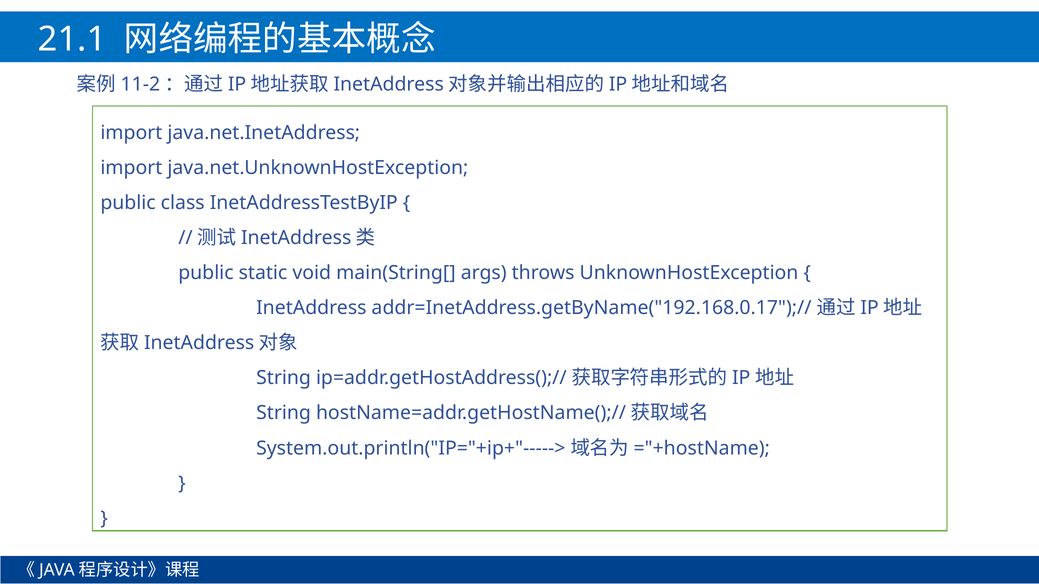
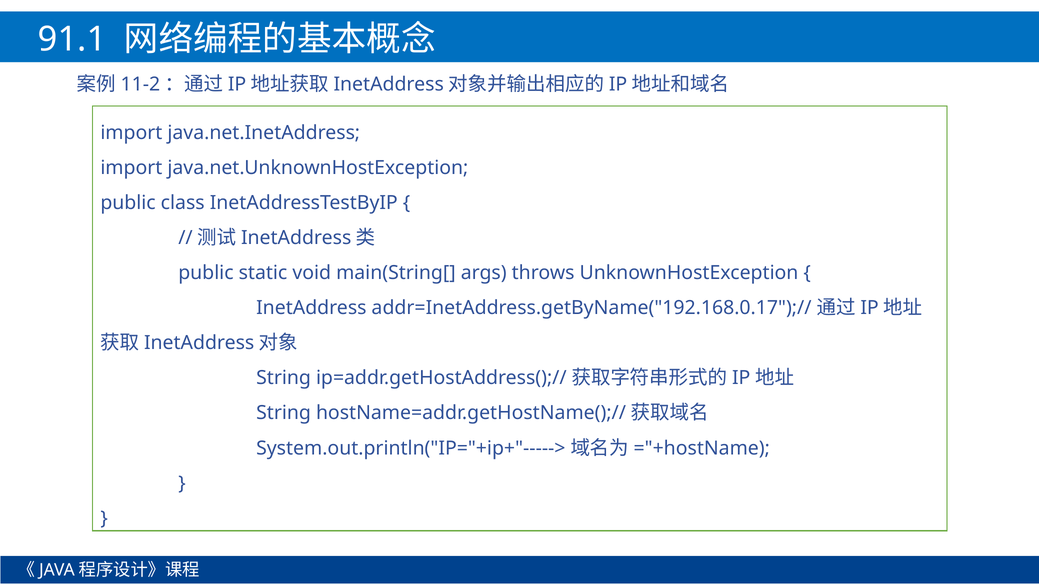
21.1: 21.1 -> 91.1 (72, 39)
